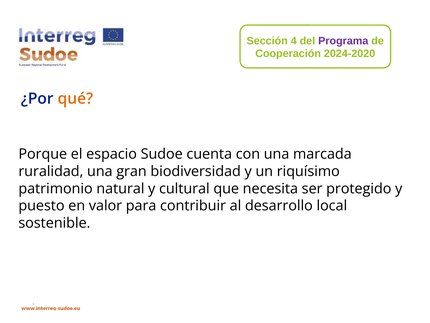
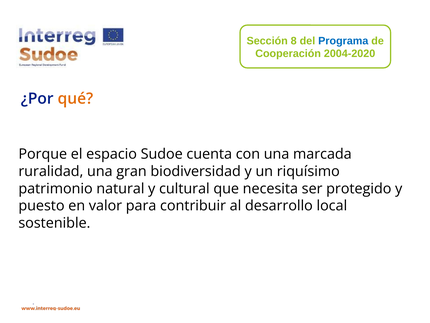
4: 4 -> 8 (294, 41)
Programa colour: purple -> blue (343, 41)
2024-2020: 2024-2020 -> 2004-2020 (350, 54)
